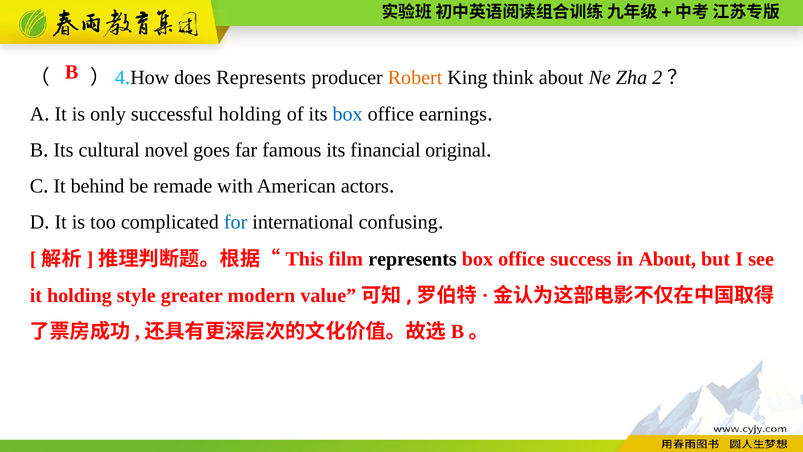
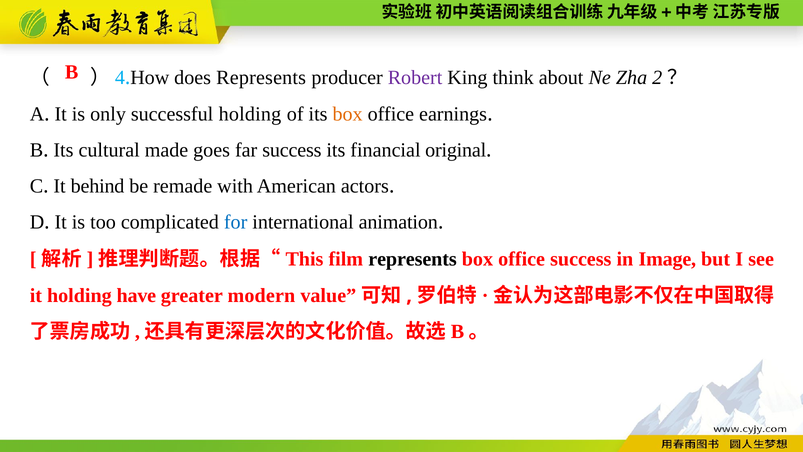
Robert colour: orange -> purple (415, 78)
box colour: blue -> orange (348, 114)
novel: novel -> made (167, 150)
far famous: famous -> success (292, 150)
confusing: confusing -> animation (398, 222)
in About: About -> Image (667, 259)
style: style -> have (136, 295)
